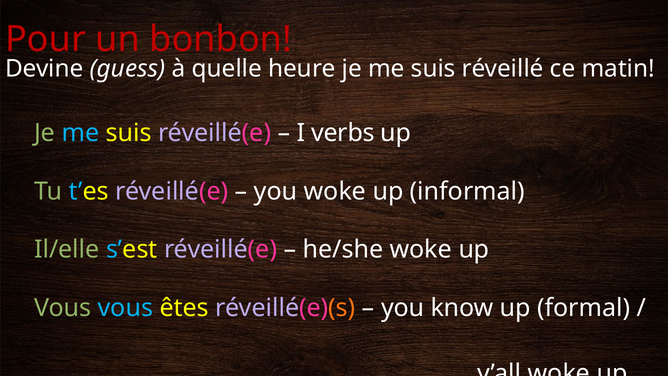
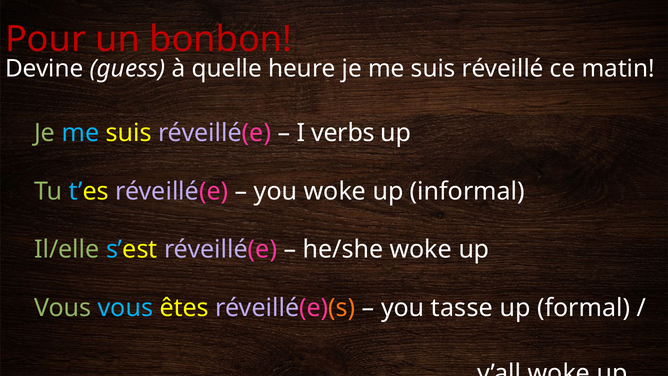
know: know -> tasse (462, 308)
